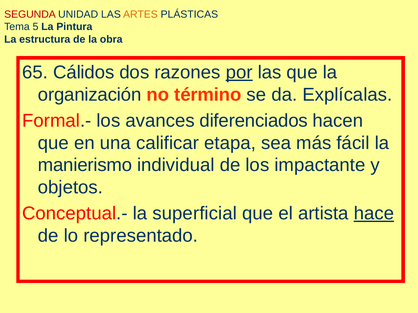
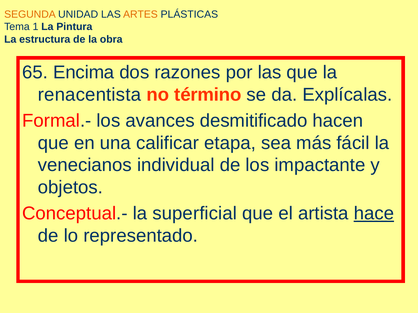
SEGUNDA colour: red -> orange (30, 14)
5: 5 -> 1 (35, 27)
Cálidos: Cálidos -> Encima (84, 73)
por underline: present -> none (239, 73)
organización: organización -> renacentista (89, 95)
diferenciados: diferenciados -> desmitificado (254, 121)
manierismo: manierismo -> venecianos (85, 165)
